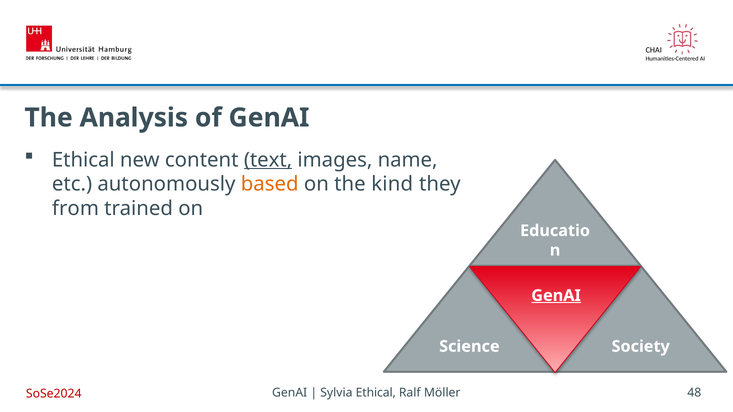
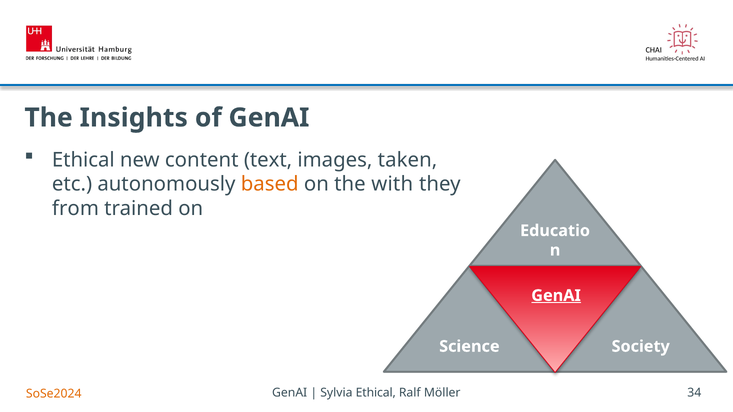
Analysis: Analysis -> Insights (134, 118)
text underline: present -> none (268, 160)
name: name -> taken (408, 160)
kind: kind -> with (392, 184)
48: 48 -> 34 (694, 393)
SoSe2024 colour: red -> orange (54, 394)
